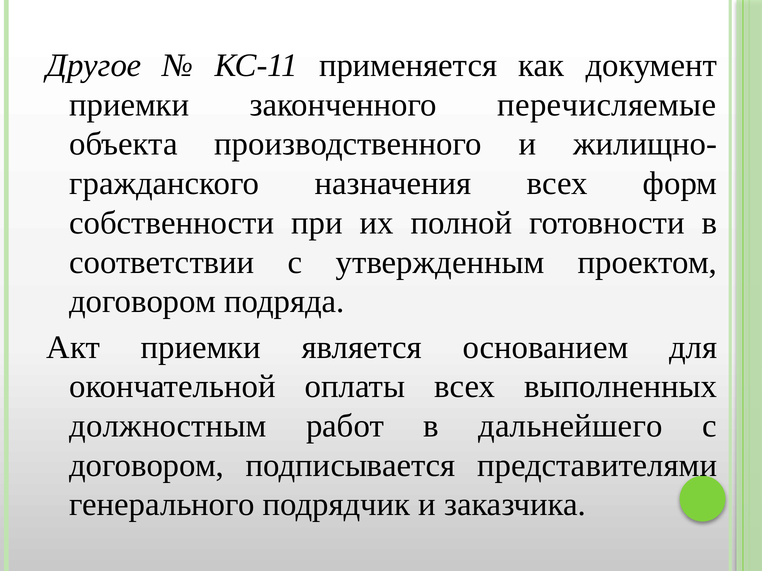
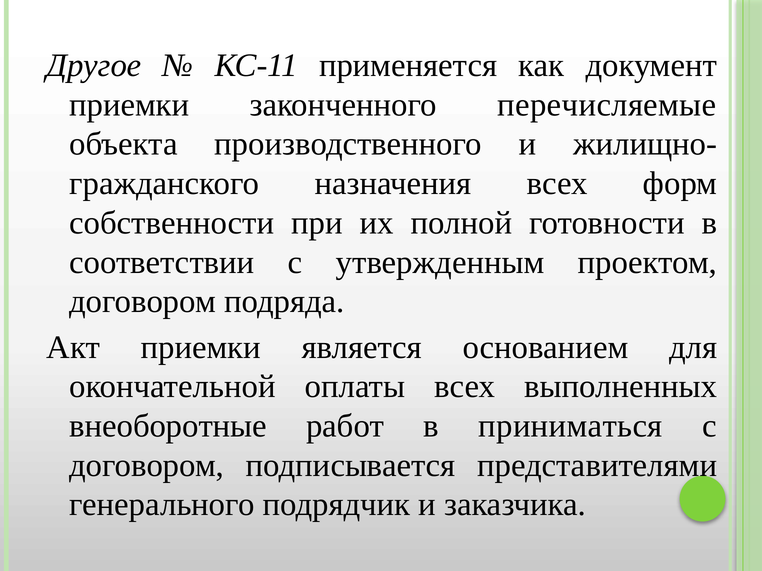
должностным: должностным -> внеоборотные (168, 426)
дальнейшего: дальнейшего -> приниматься (570, 426)
